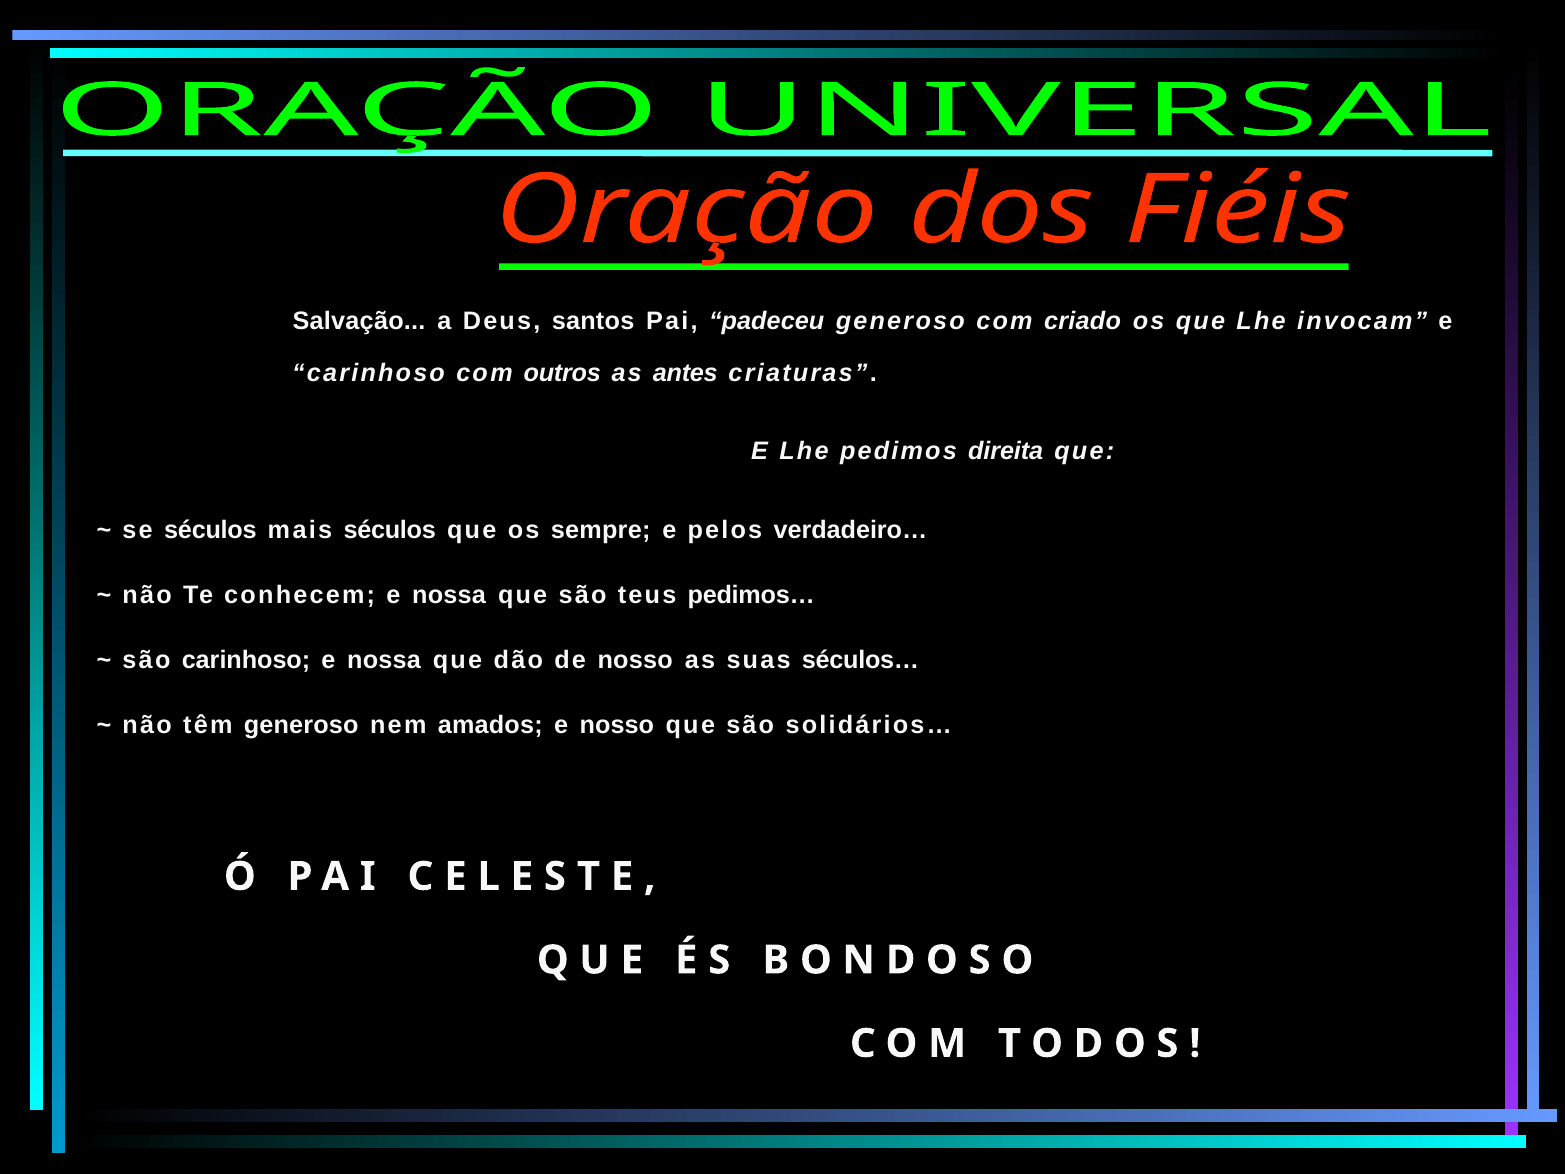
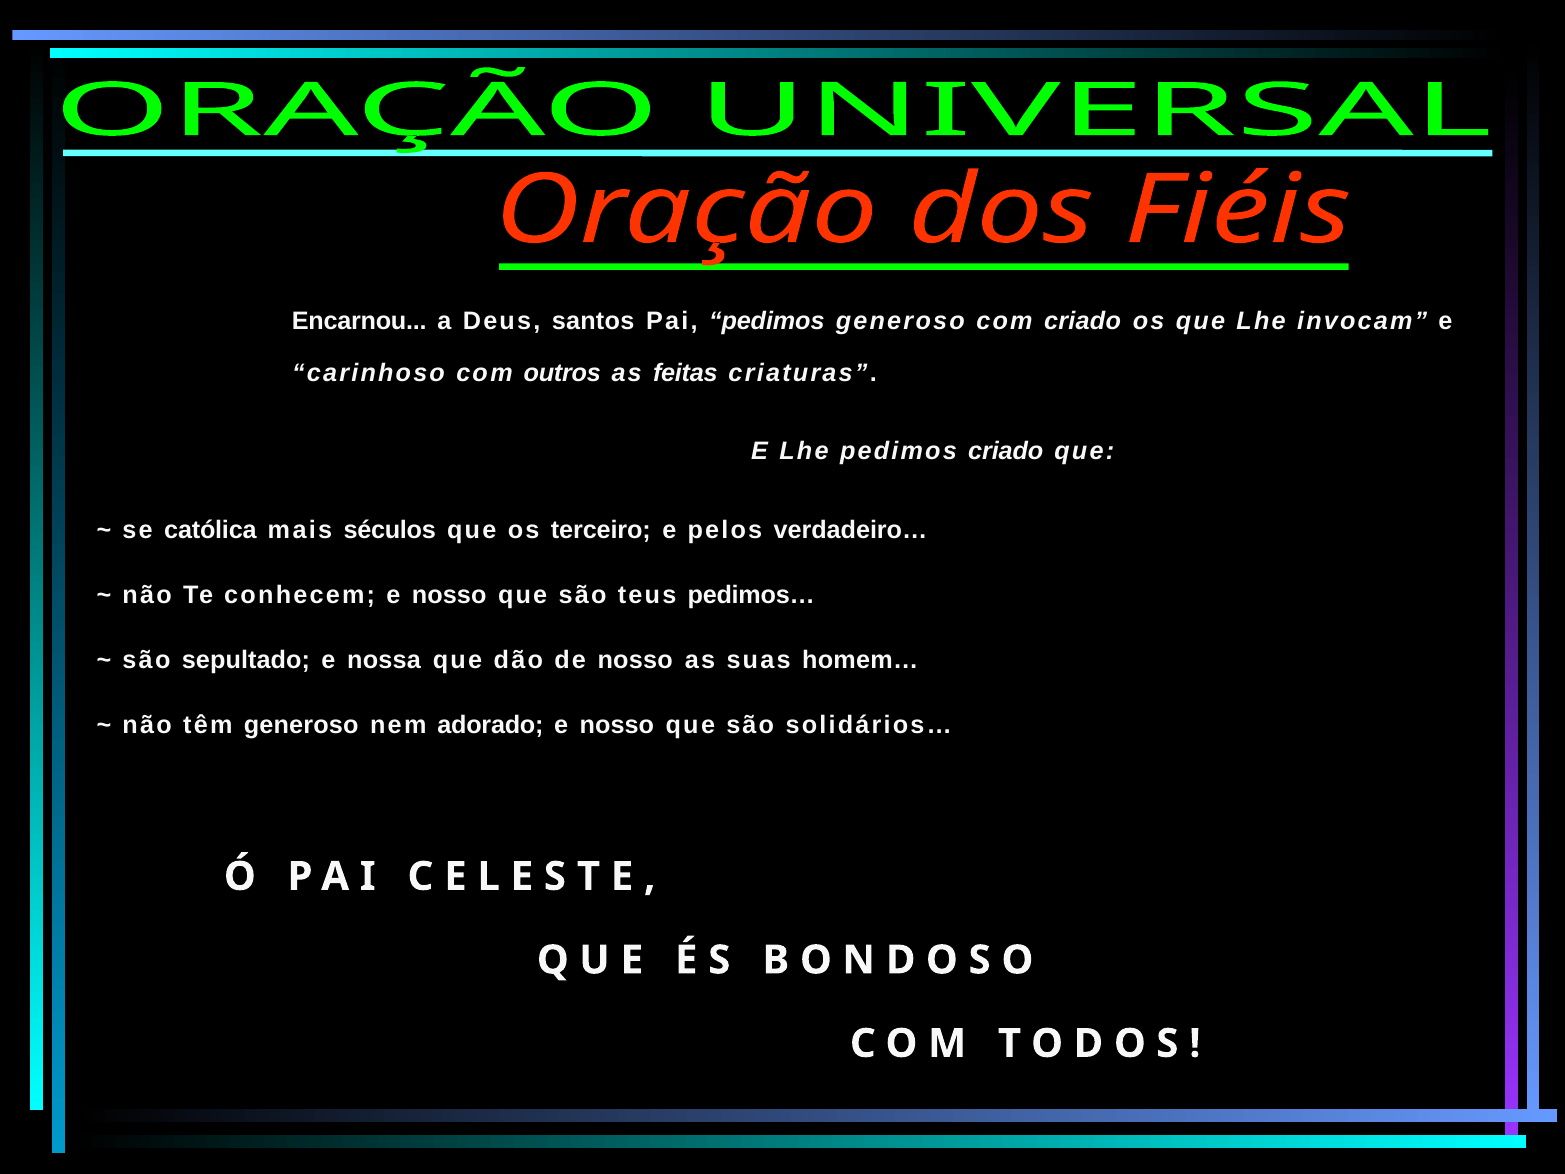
Salvação: Salvação -> Encarnou (359, 321)
Pai padeceu: padeceu -> pedimos (767, 321)
antes: antes -> feitas (685, 373)
pedimos direita: direita -> criado (1006, 451)
se séculos: séculos -> católica (210, 530)
sempre: sempre -> terceiro (601, 530)
conhecem e nossa: nossa -> nosso (449, 595)
são carinhoso: carinhoso -> sepultado (246, 660)
séculos…: séculos… -> homem… (860, 660)
amados: amados -> adorado (490, 725)
